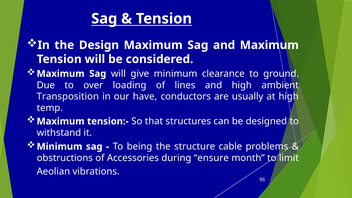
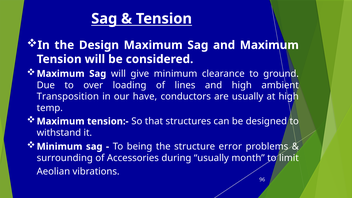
cable: cable -> error (230, 147)
obstructions: obstructions -> surrounding (65, 158)
during ensure: ensure -> usually (211, 158)
